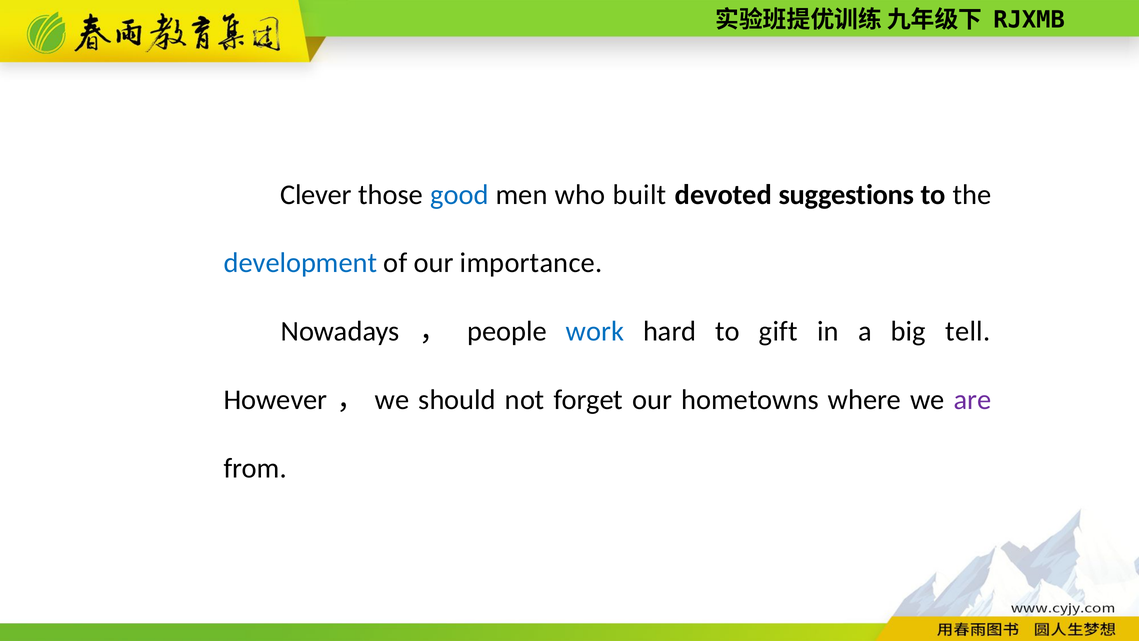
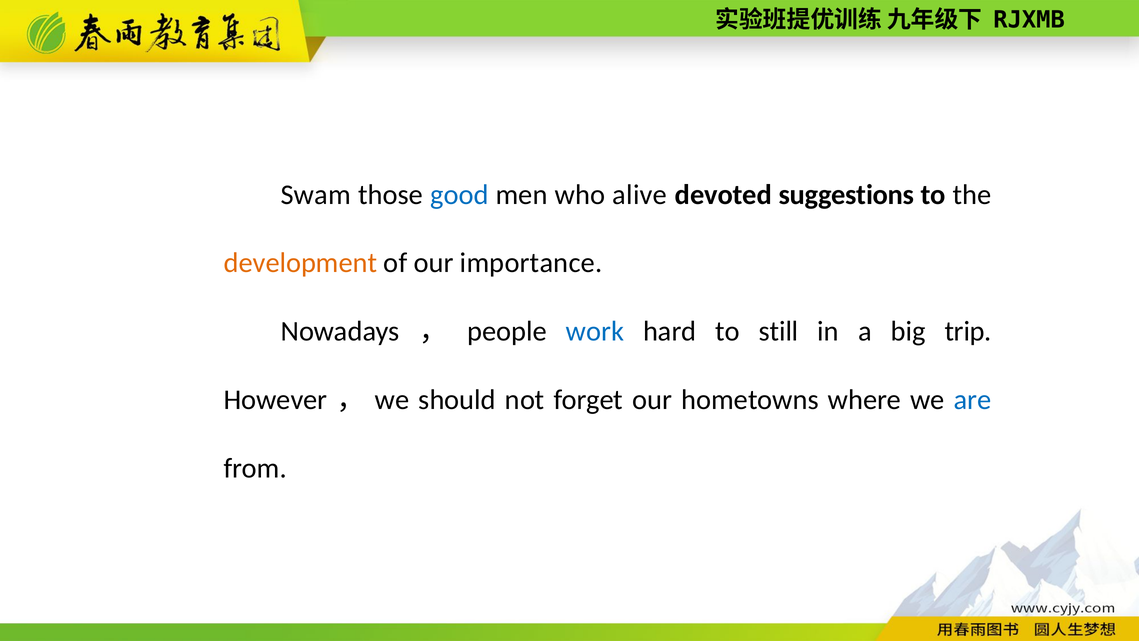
Clever: Clever -> Swam (316, 195)
built: built -> alive (640, 195)
development colour: blue -> orange (300, 263)
gift: gift -> still (779, 331)
tell: tell -> trip (968, 331)
are colour: purple -> blue (972, 400)
